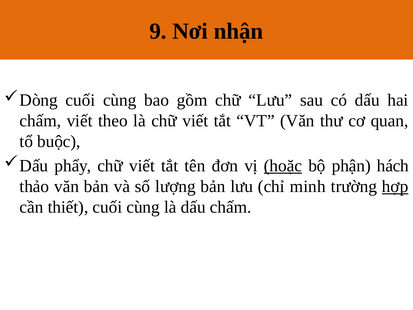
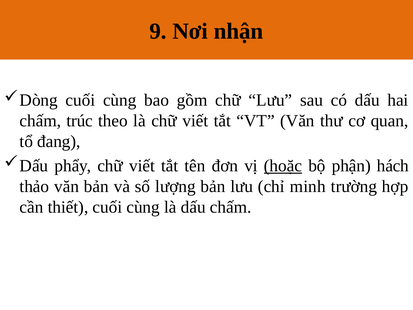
chấm viết: viết -> trúc (80, 121)
buộc: buộc -> đang (59, 141)
hợp underline: present -> none (395, 186)
